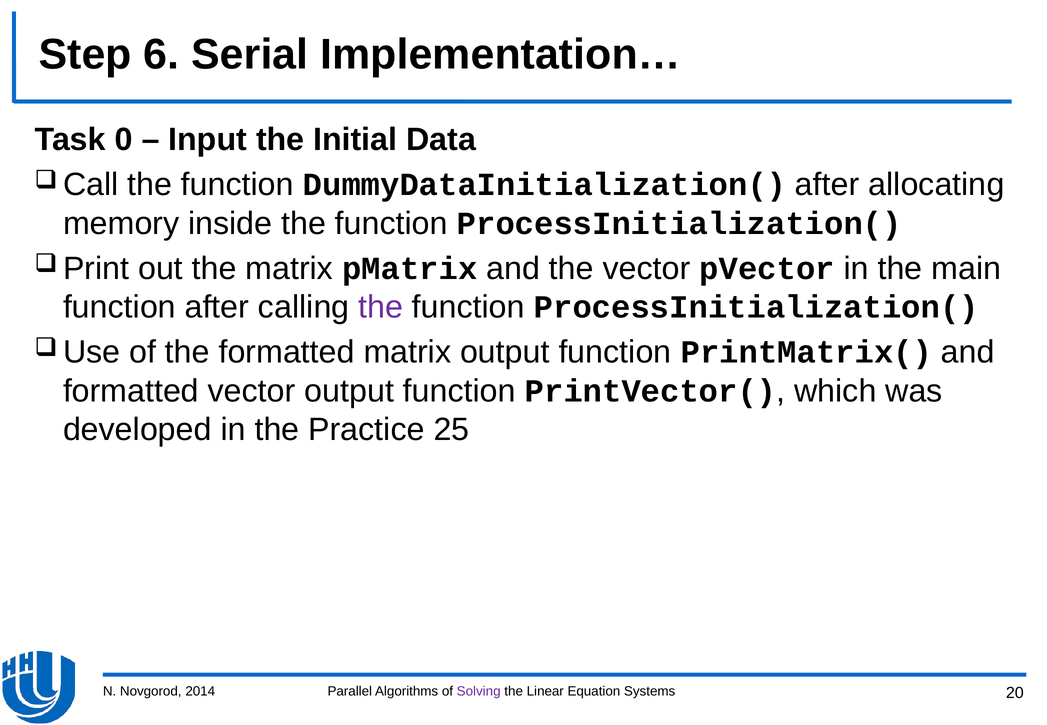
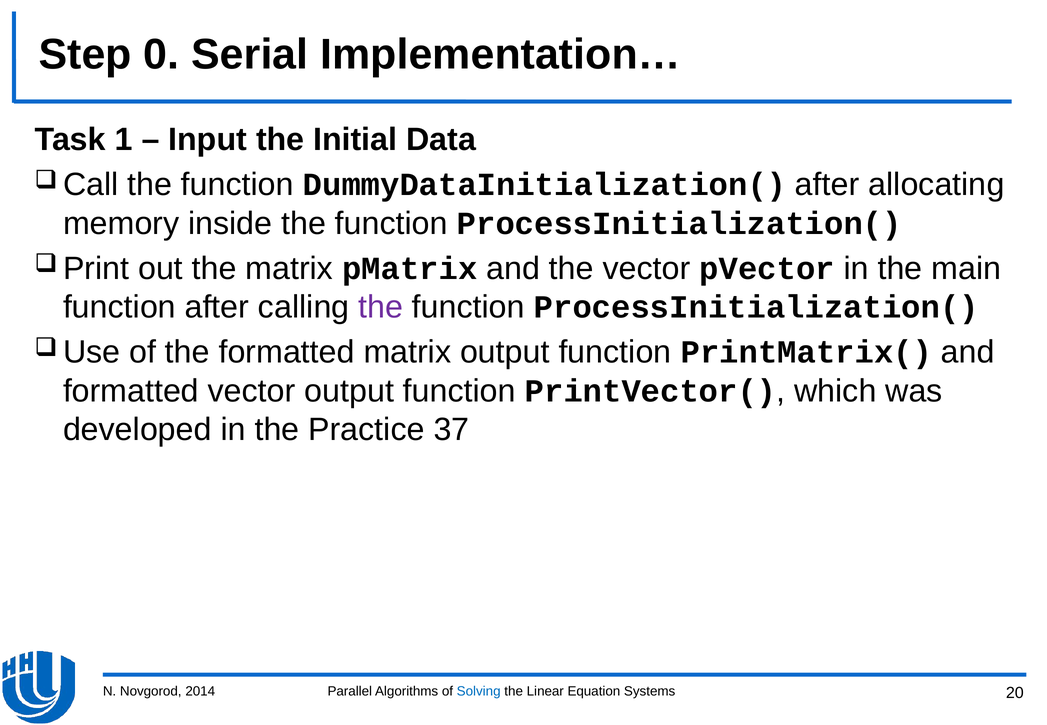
6: 6 -> 0 (161, 55)
0: 0 -> 1 (124, 140)
25: 25 -> 37 (451, 430)
Solving colour: purple -> blue (479, 691)
